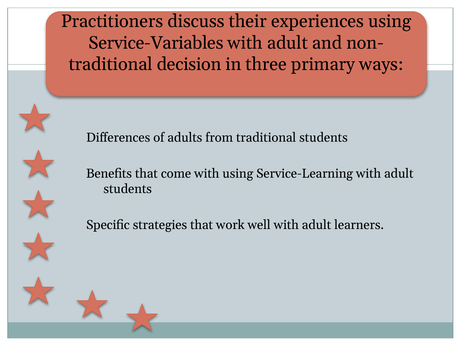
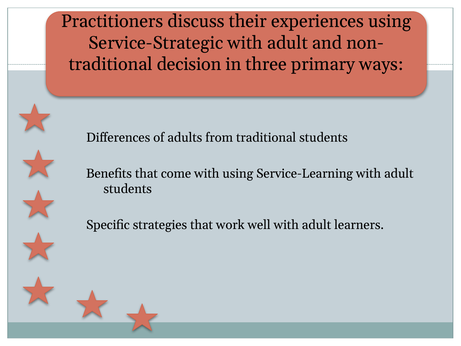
Service-Variables: Service-Variables -> Service-Strategic (156, 43)
